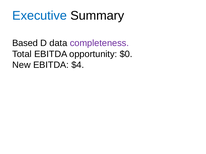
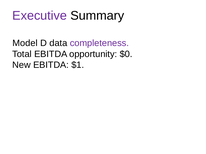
Executive colour: blue -> purple (40, 16)
Based: Based -> Model (25, 43)
$4: $4 -> $1 (78, 65)
